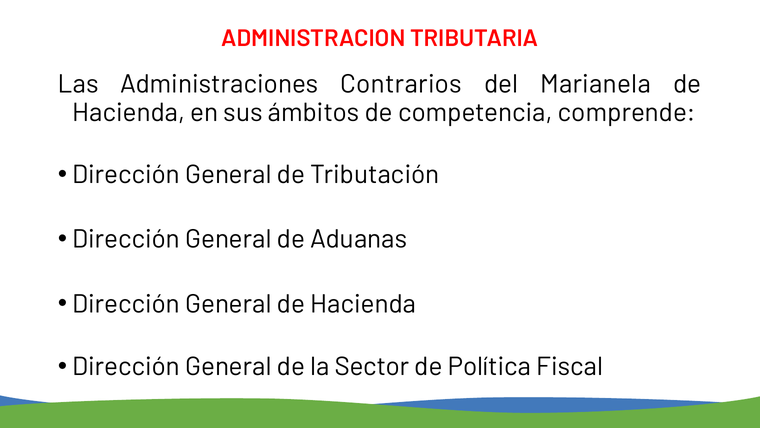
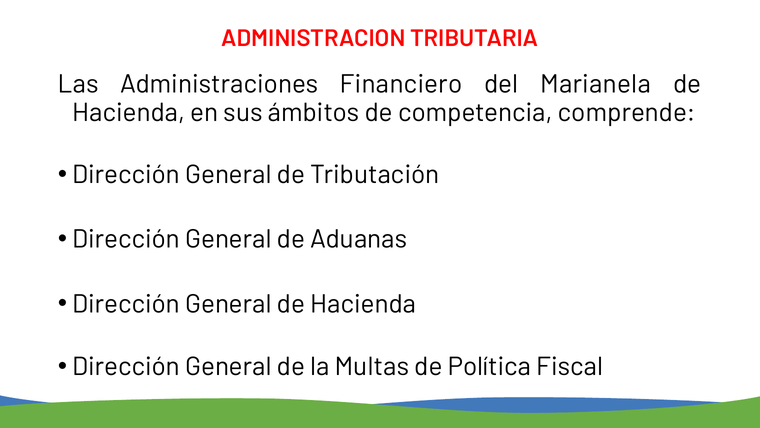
Contrarios: Contrarios -> Financiero (401, 84)
Sector: Sector -> Multas (372, 366)
